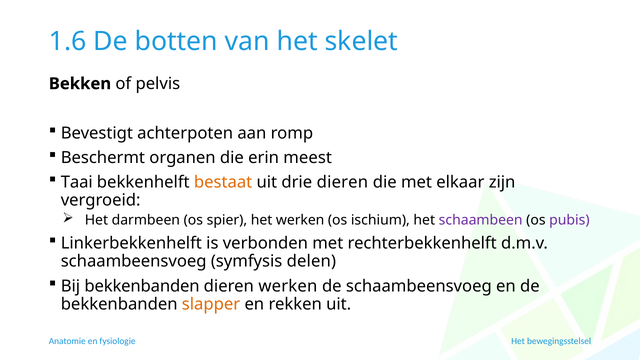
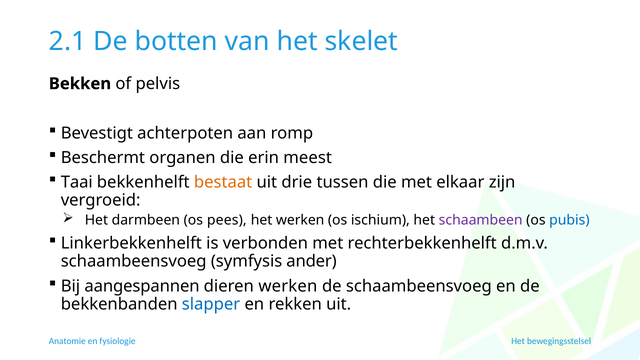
1.6: 1.6 -> 2.1 (68, 41)
drie dieren: dieren -> tussen (343, 182)
spier: spier -> pees (227, 220)
pubis colour: purple -> blue (569, 220)
delen: delen -> ander (312, 261)
Bij bekkenbanden: bekkenbanden -> aangespannen (142, 286)
slapper colour: orange -> blue (211, 304)
